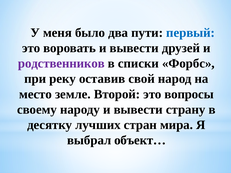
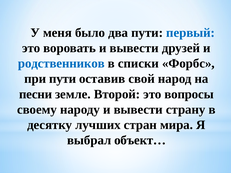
родственников colour: purple -> blue (61, 63)
при реку: реку -> пути (63, 79)
место: место -> песни (36, 94)
